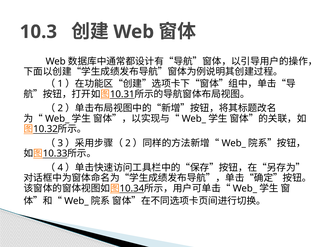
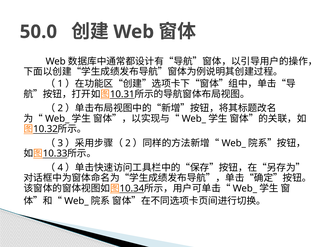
10.3: 10.3 -> 50.0 (38, 32)
